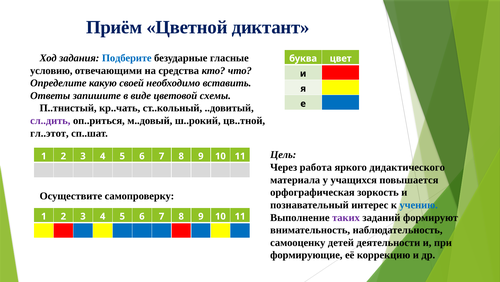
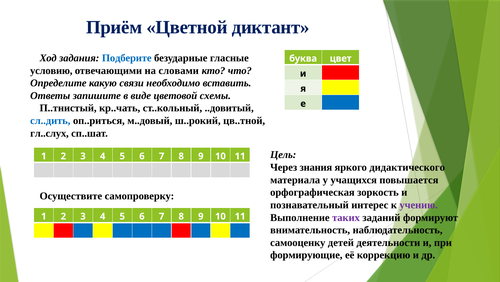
средства: средства -> словами (179, 70)
своей: своей -> связи (132, 83)
сл..дить colour: purple -> blue (50, 120)
гл..этот: гл..этот -> гл..слух (49, 133)
работа: работа -> знания (316, 167)
учению colour: blue -> purple (419, 204)
